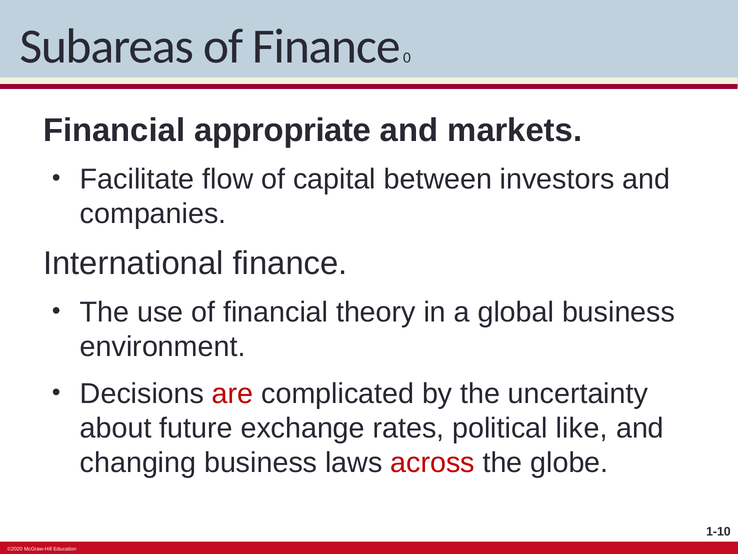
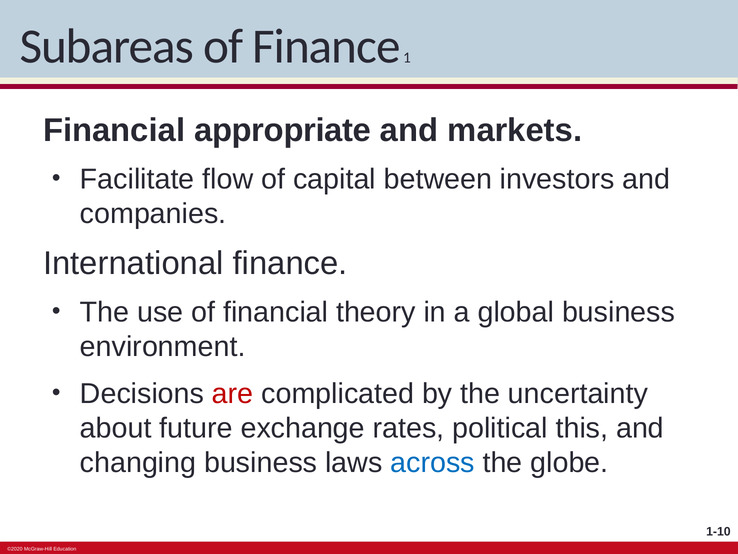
0: 0 -> 1 (407, 57)
like: like -> this (582, 428)
across colour: red -> blue (432, 462)
